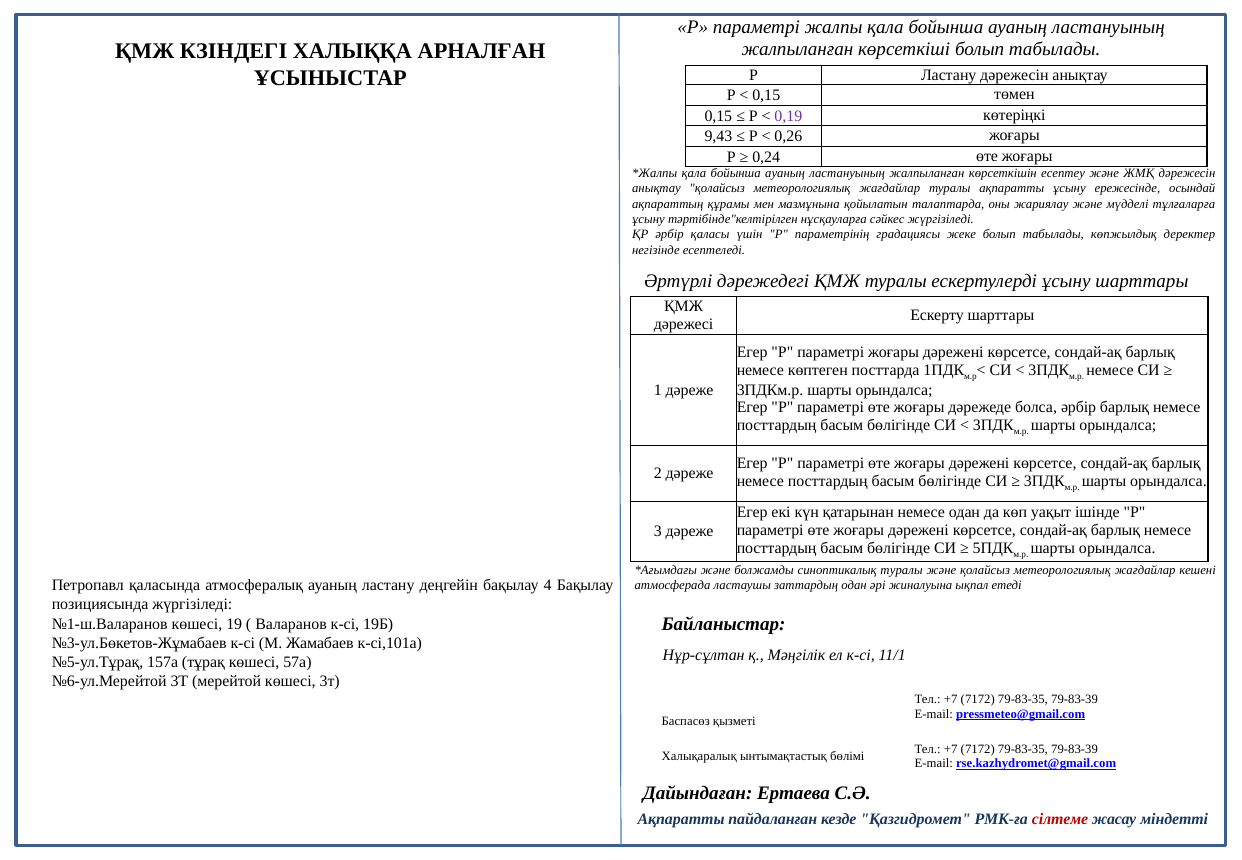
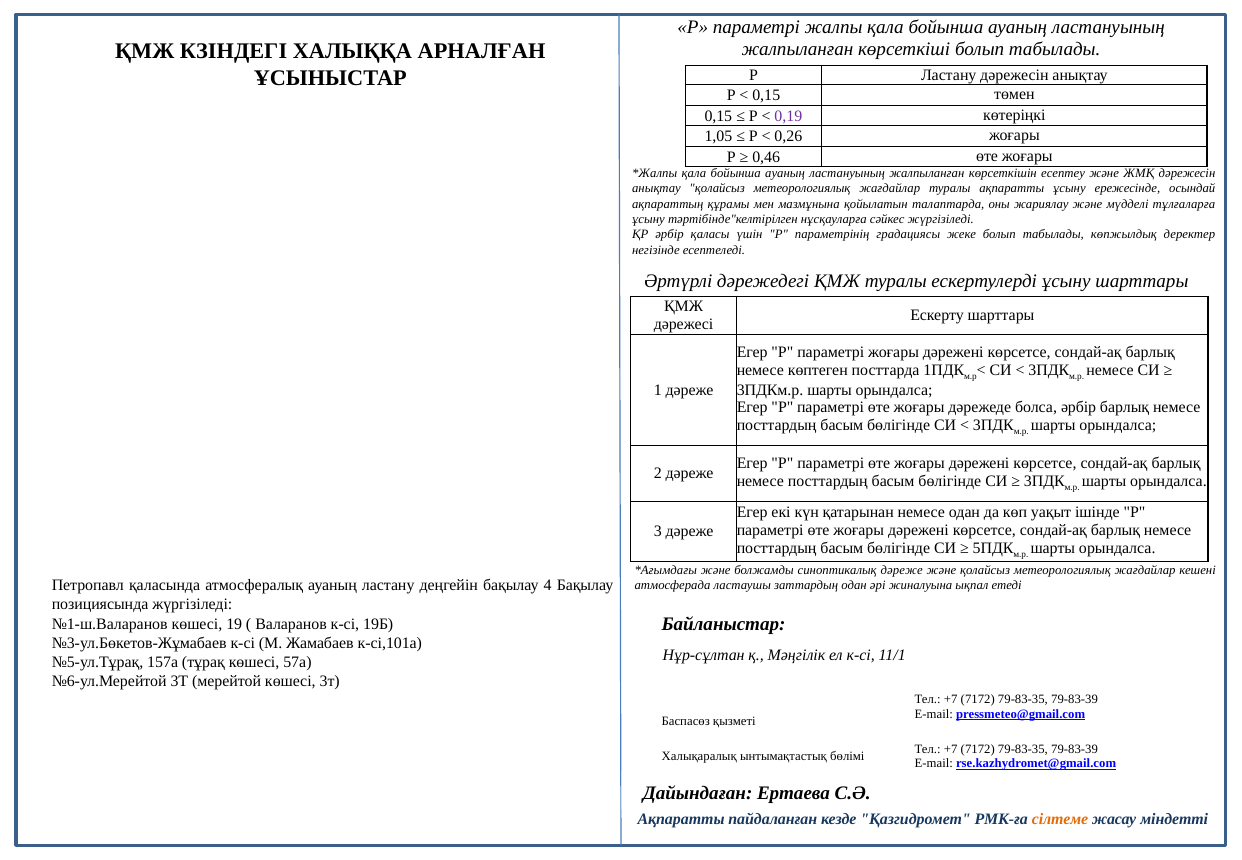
9,43: 9,43 -> 1,05 (718, 136)
0,24: 0,24 -> 0,46 (766, 157)
синоптикалық туралы: туралы -> дәреже (902, 570)
сілтеме colour: red -> orange (1060, 819)
